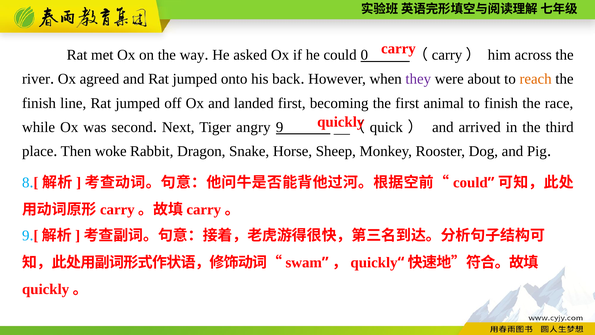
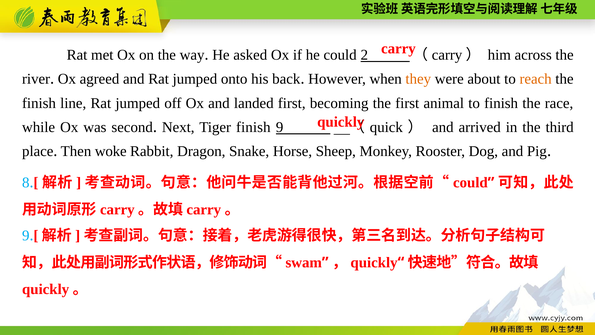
0: 0 -> 2 (364, 55)
they colour: purple -> orange (418, 79)
Tiger angry: angry -> finish (253, 127)
